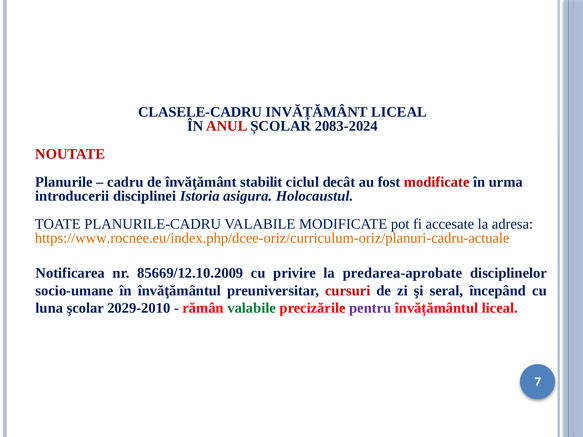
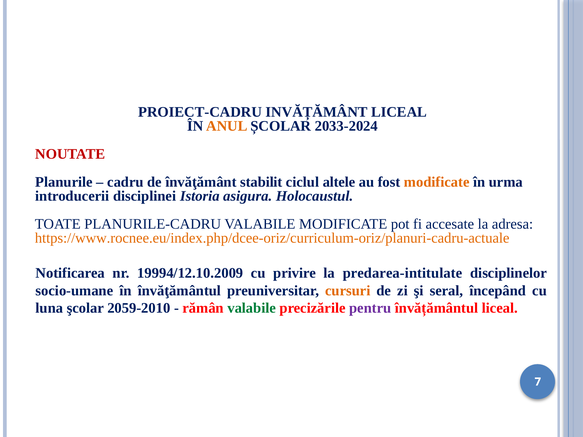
CLASELE-CADRU: CLASELE-CADRU -> PROIECT-CADRU (200, 112)
ANUL colour: red -> orange (227, 126)
2083-2024: 2083-2024 -> 2033-2024 (346, 126)
decât: decât -> altele (339, 182)
modificate colour: red -> orange (437, 182)
85669/12.10.2009: 85669/12.10.2009 -> 19994/12.10.2009 (190, 273)
predarea-aprobate: predarea-aprobate -> predarea-intitulate (403, 273)
cursuri colour: red -> orange (348, 291)
2029-2010: 2029-2010 -> 2059-2010 (139, 308)
